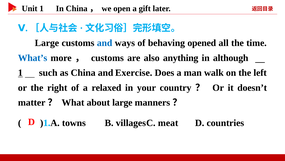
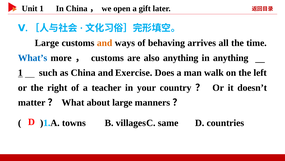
and colour: blue -> orange (105, 43)
opened: opened -> arrives (202, 43)
in although: although -> anything (231, 58)
relaxed: relaxed -> teacher (106, 87)
meat: meat -> same (168, 122)
